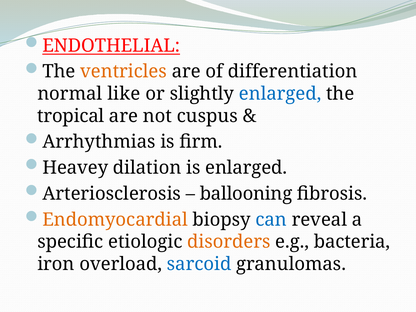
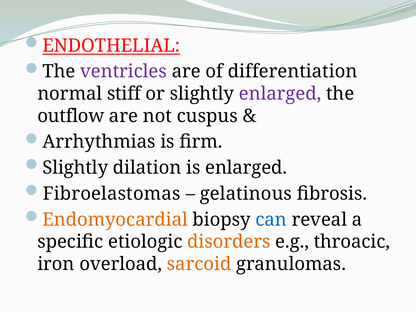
ventricles colour: orange -> purple (124, 72)
like: like -> stiff (124, 94)
enlarged colour: blue -> purple (280, 94)
tropical: tropical -> outflow (71, 116)
Heavey: Heavey -> Slightly (75, 168)
Arteriosclerosis: Arteriosclerosis -> Fibroelastomas (112, 194)
ballooning: ballooning -> gelatinous (246, 194)
bacteria: bacteria -> throacic (352, 242)
sarcoid colour: blue -> orange (199, 264)
